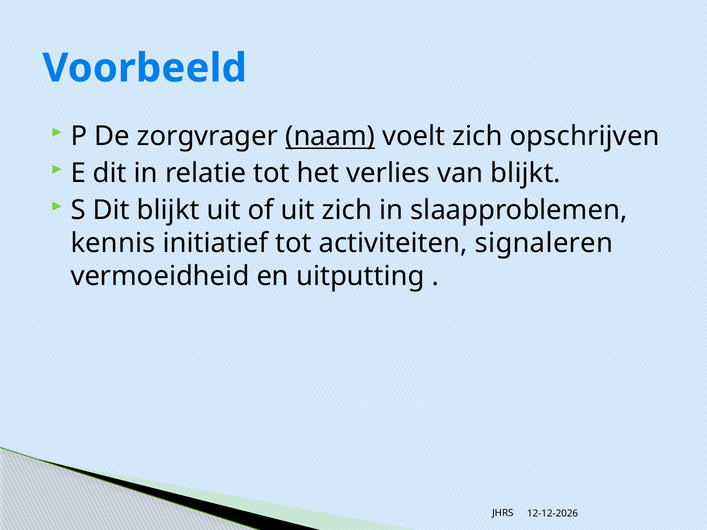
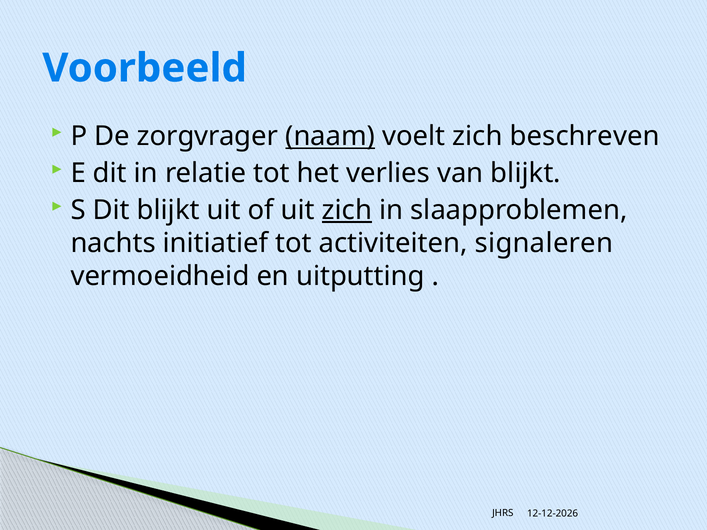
opschrijven: opschrijven -> beschreven (585, 136)
zich underline: none -> present (347, 210)
kennis: kennis -> nachts (113, 243)
